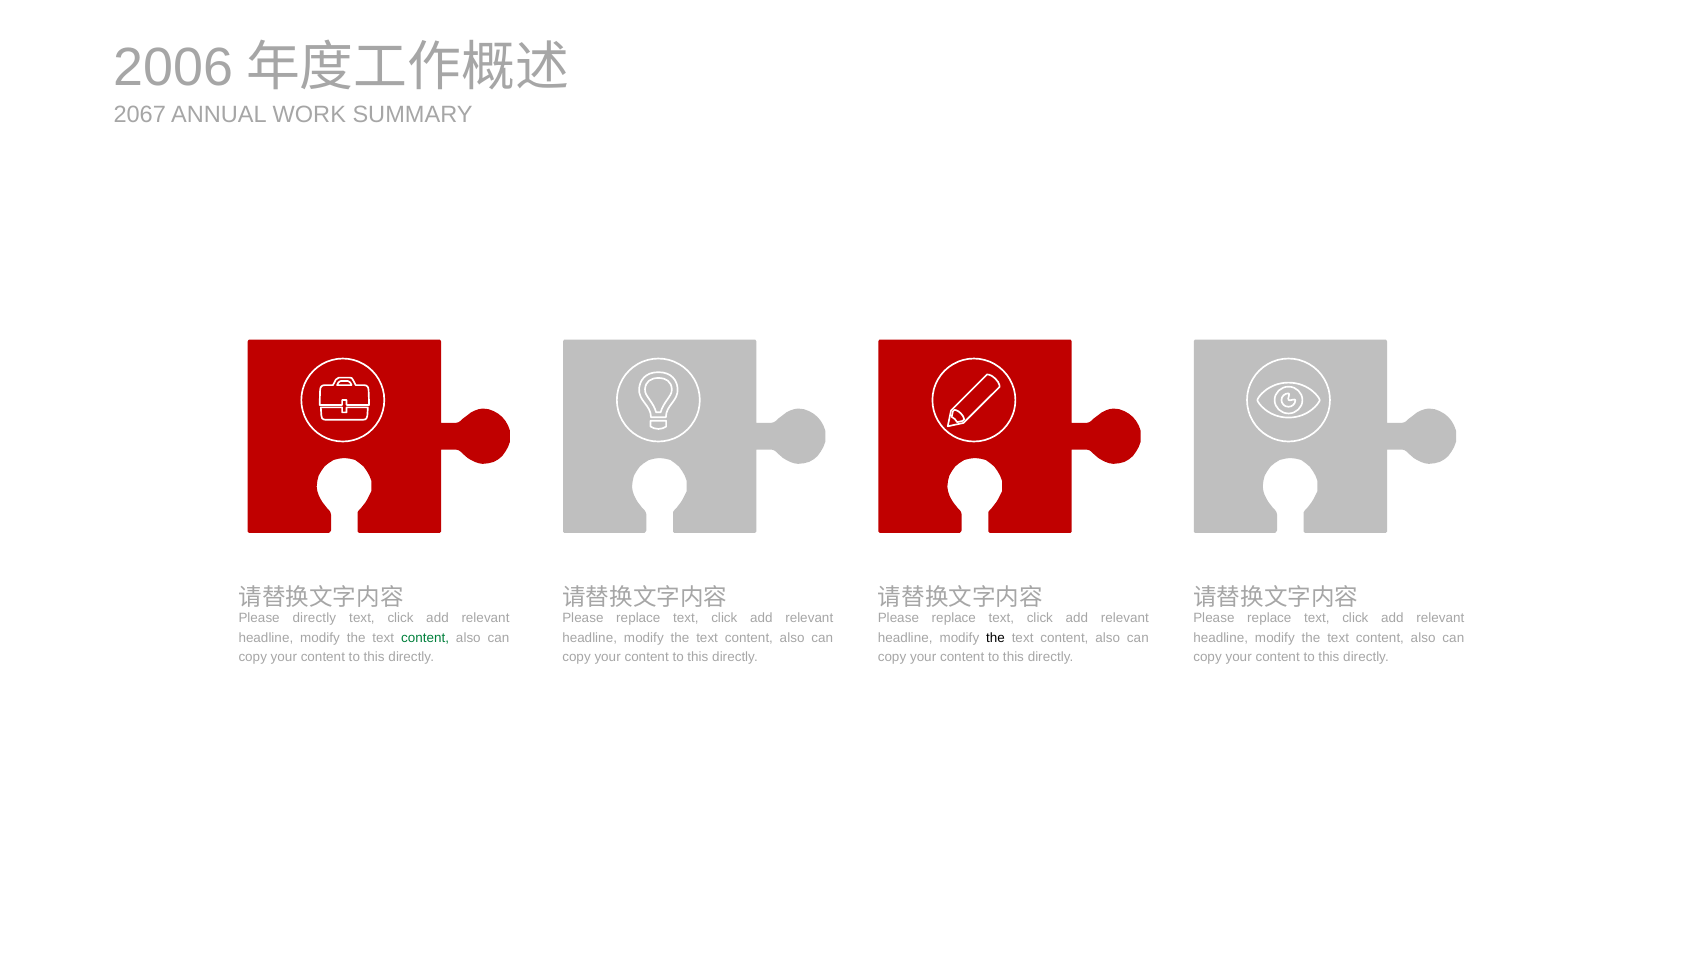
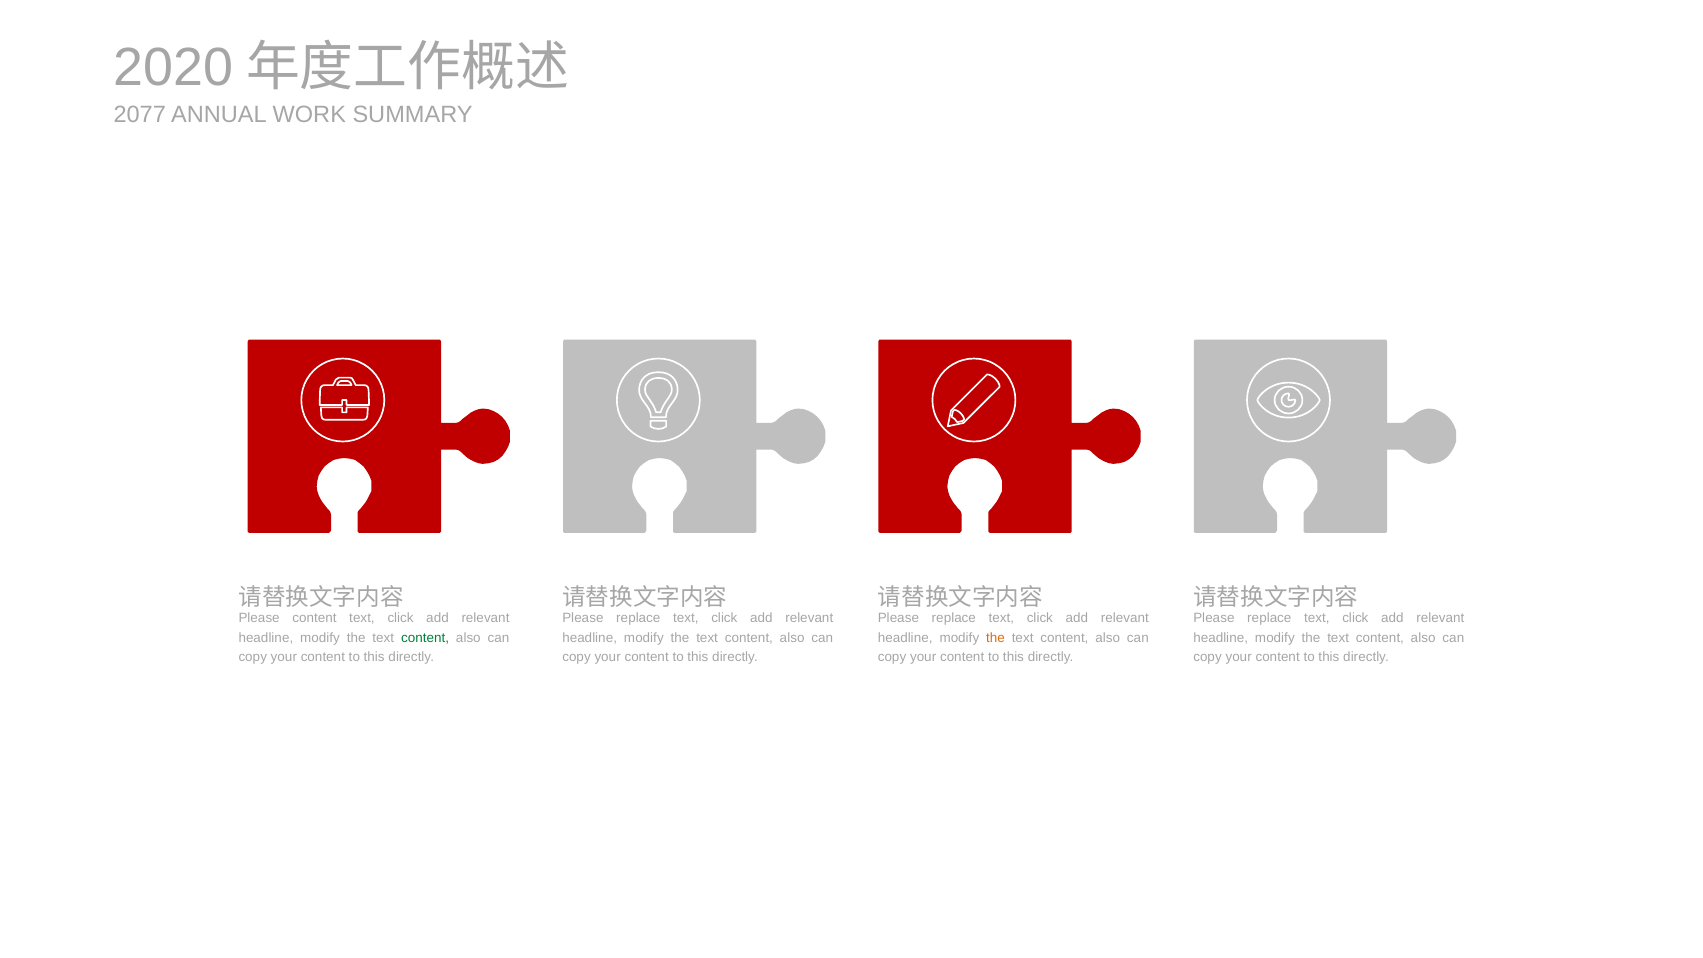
2006: 2006 -> 2020 (173, 67)
2067: 2067 -> 2077 (140, 114)
Please directly: directly -> content (314, 618)
the colour: black -> orange (996, 638)
